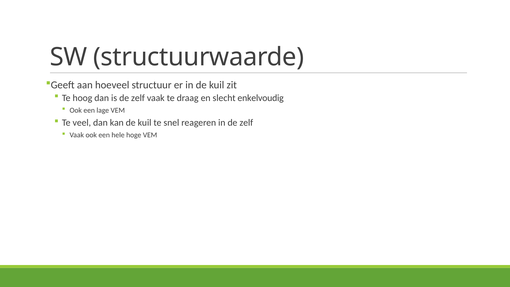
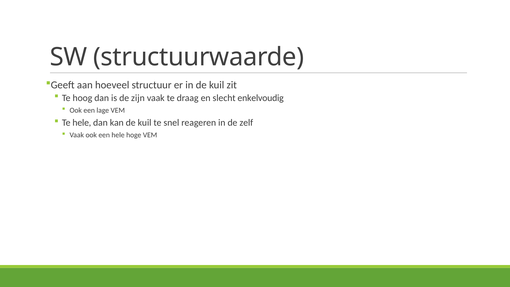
is de zelf: zelf -> zijn (138, 98)
Te veel: veel -> hele (82, 123)
